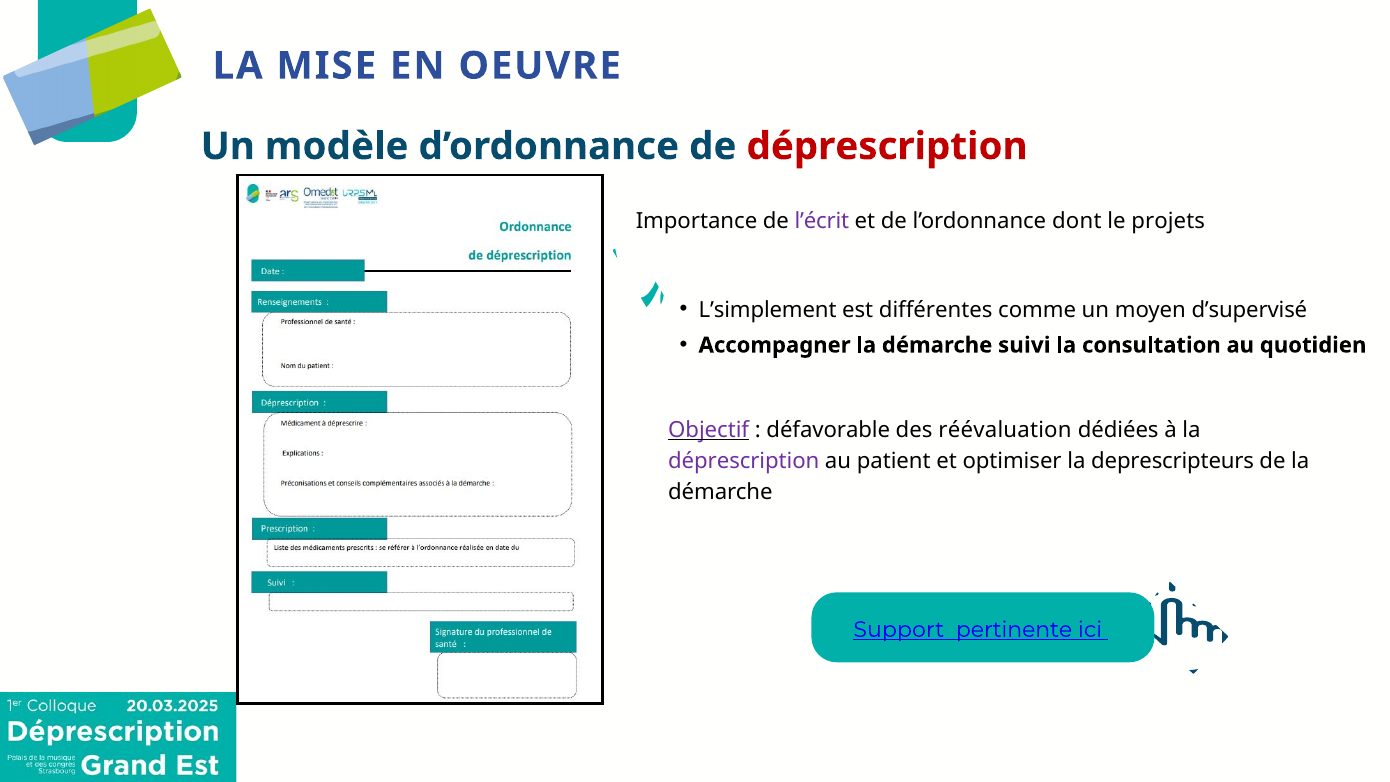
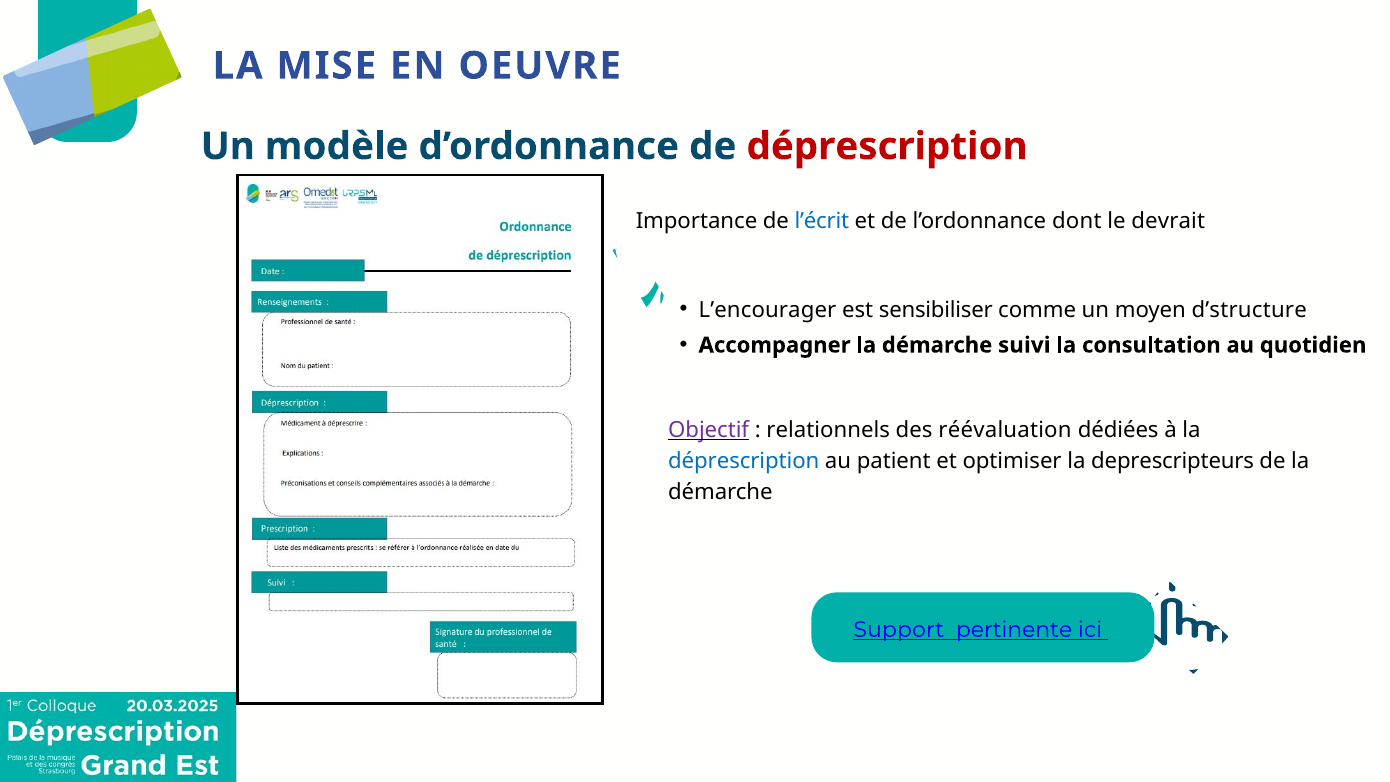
l’écrit colour: purple -> blue (822, 222)
projets: projets -> devrait (1168, 222)
L’simplement: L’simplement -> L’encourager (767, 310)
différentes: différentes -> sensibiliser (936, 310)
d’supervisé: d’supervisé -> d’structure (1249, 310)
défavorable: défavorable -> relationnels (828, 430)
déprescription colour: purple -> blue (744, 461)
